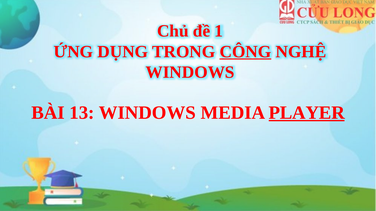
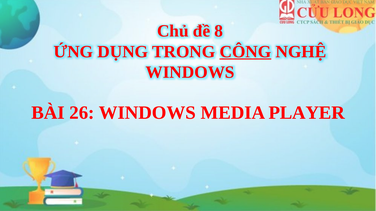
1: 1 -> 8 (219, 31)
13: 13 -> 26 (82, 113)
PLAYER underline: present -> none (307, 113)
